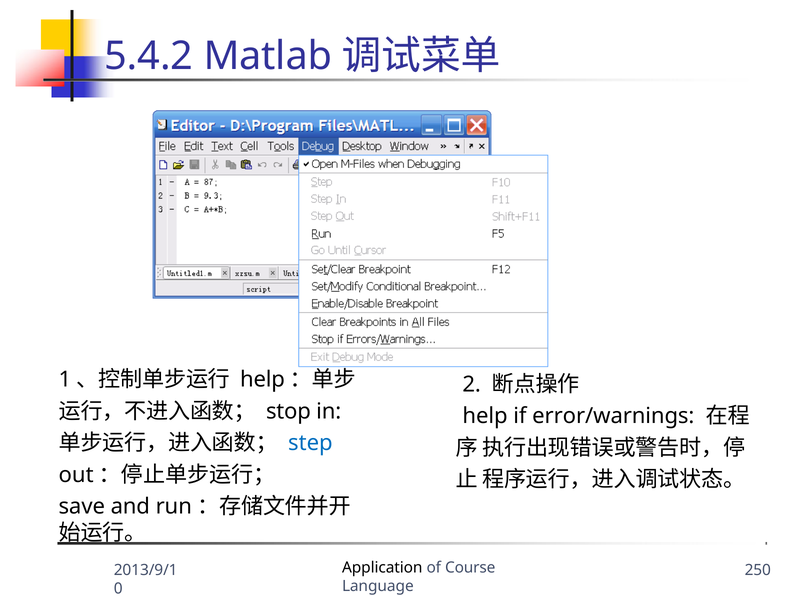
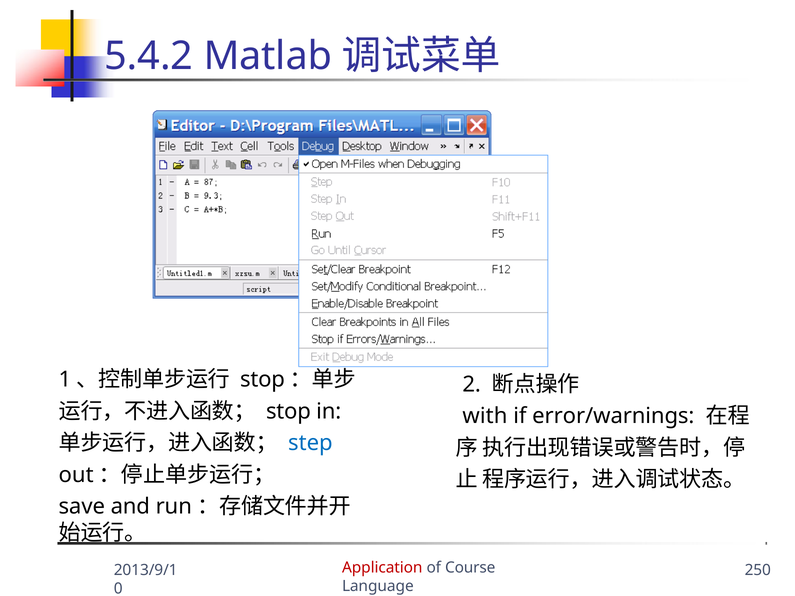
help: help -> stop (262, 380)
help: help -> with (485, 416)
Application colour: black -> red (382, 568)
